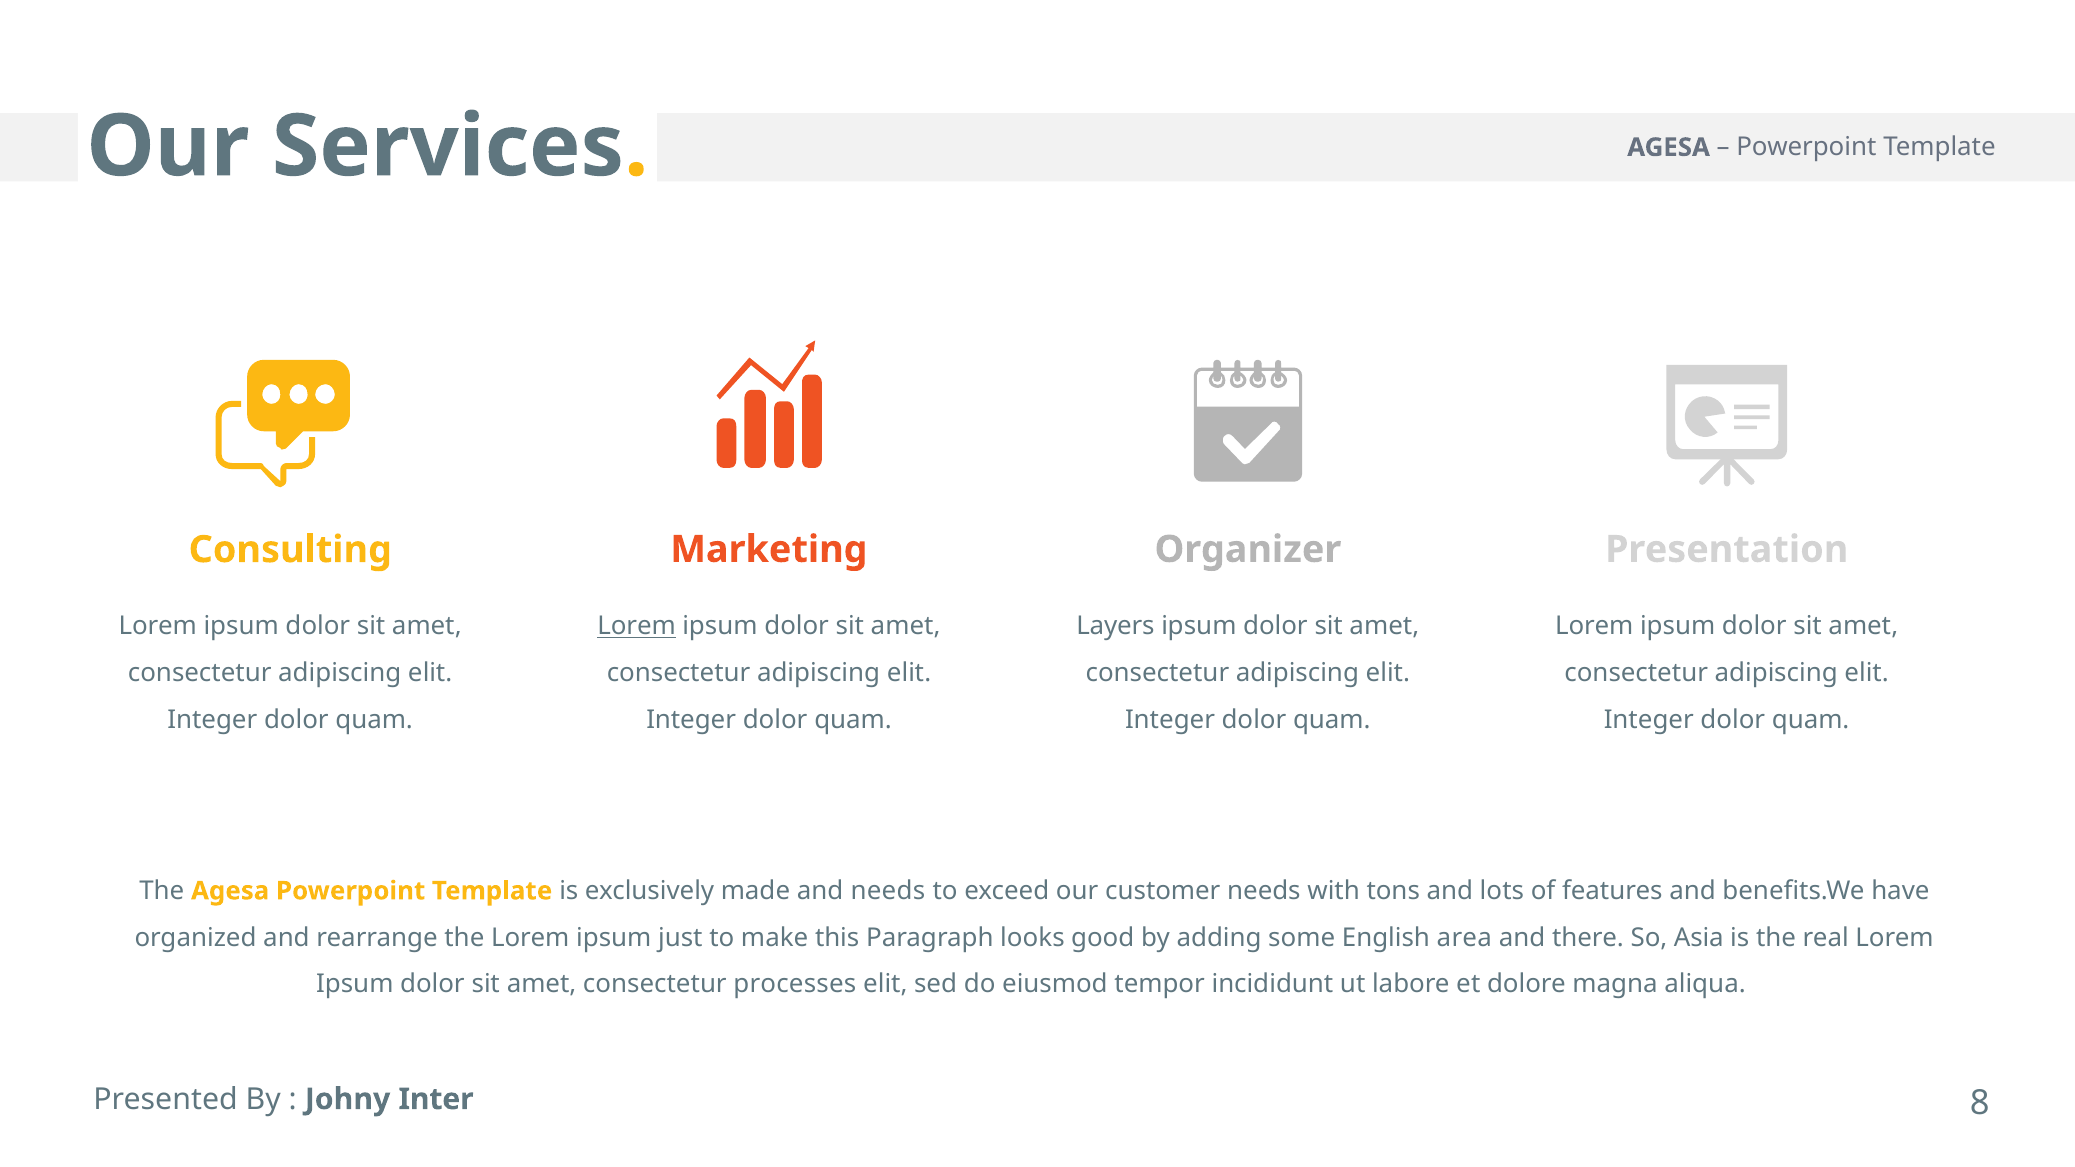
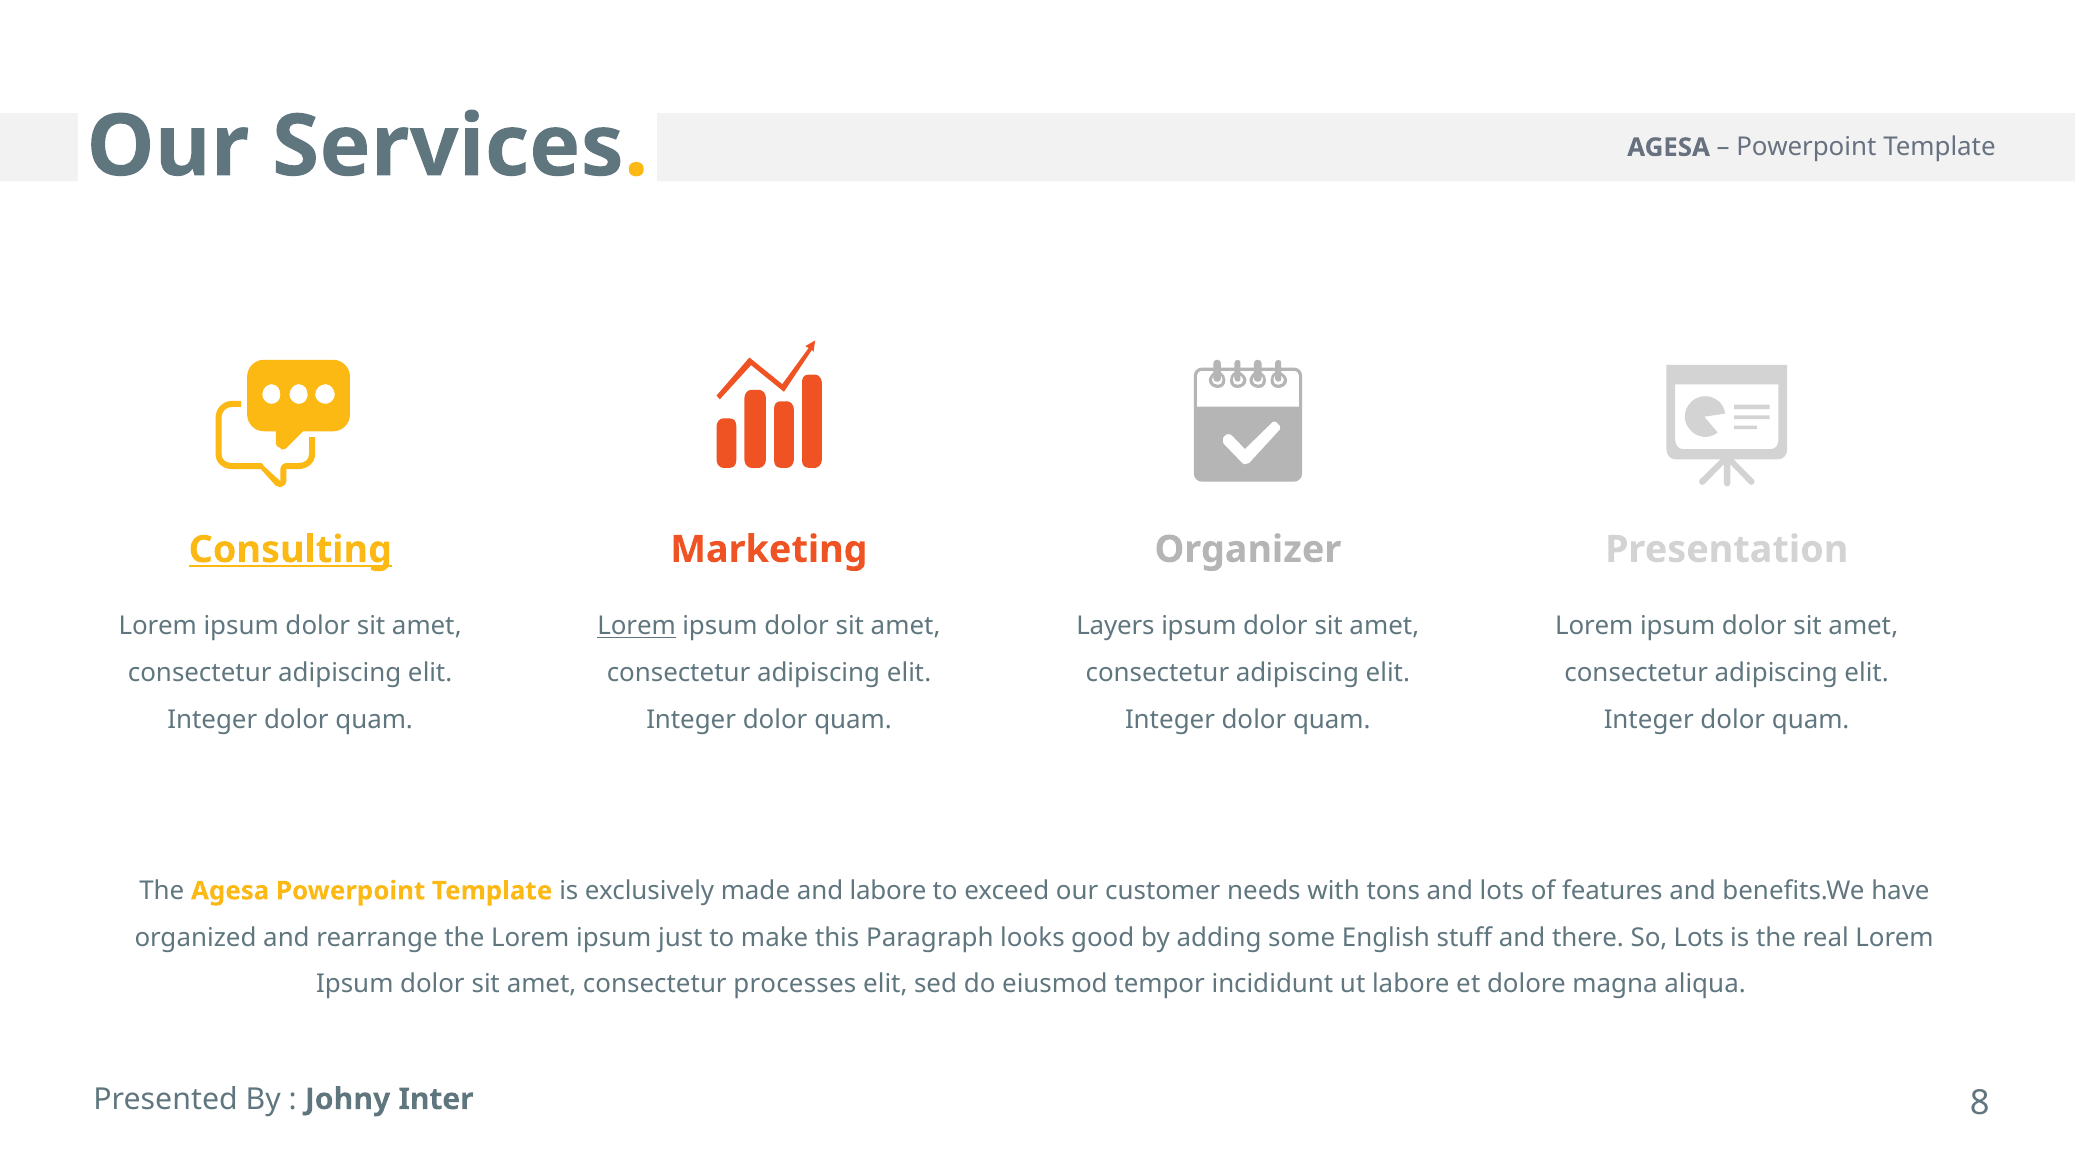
Consulting underline: none -> present (290, 550)
and needs: needs -> labore (888, 891)
area: area -> stuff (1464, 938)
So Asia: Asia -> Lots (1699, 938)
